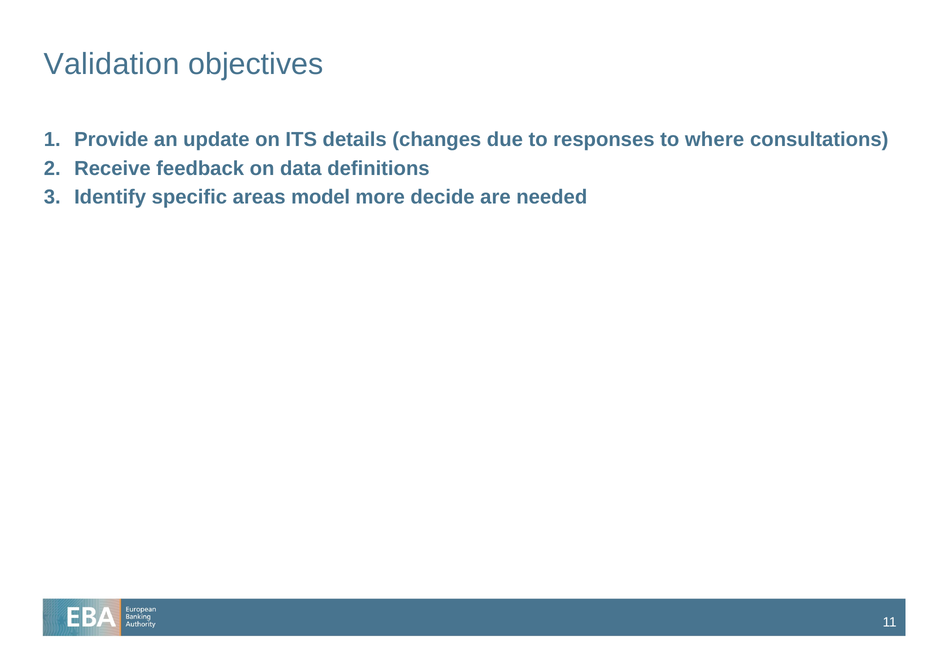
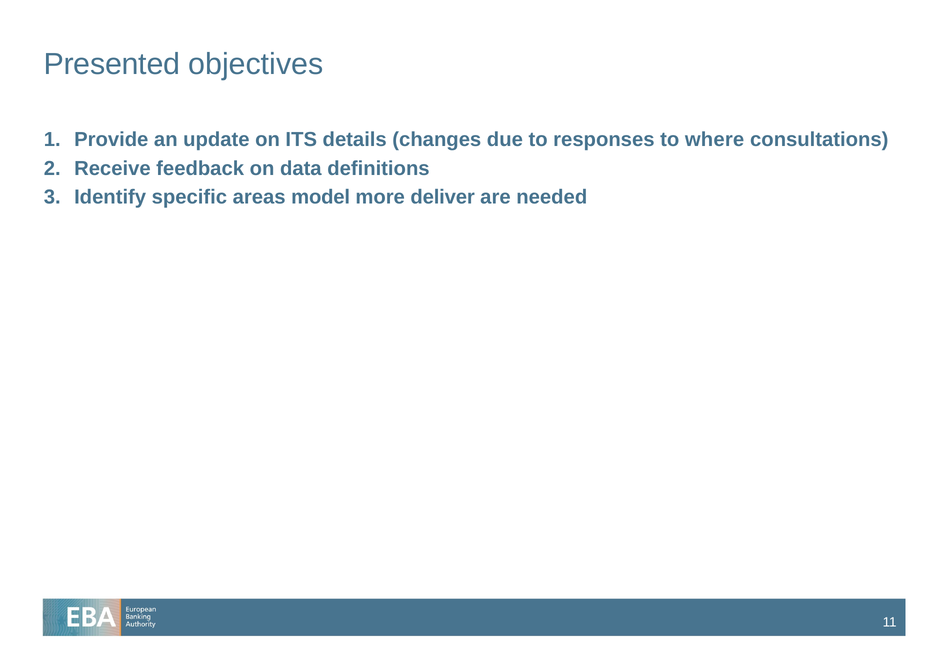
Validation: Validation -> Presented (112, 64)
decide: decide -> deliver (443, 197)
